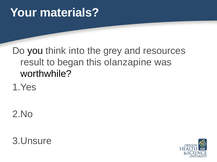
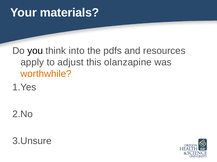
grey: grey -> pdfs (113, 51)
result: result -> apply (32, 63)
began: began -> adjust (71, 63)
worthwhile colour: black -> orange (46, 74)
